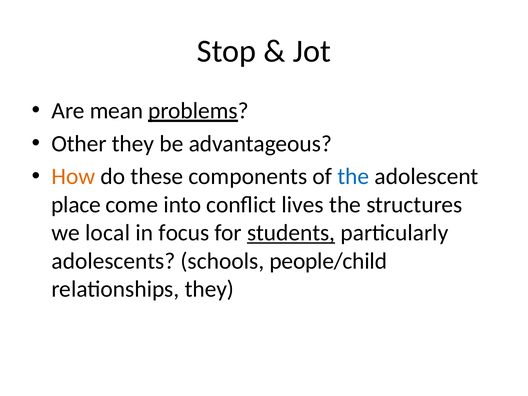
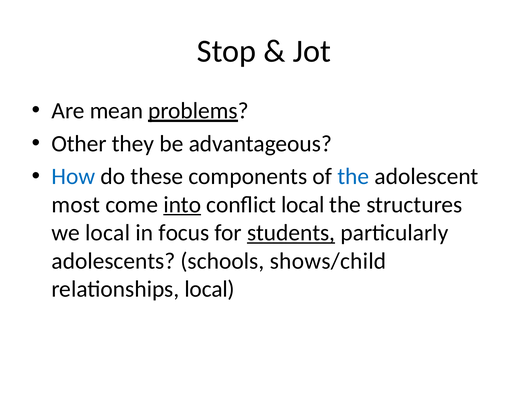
How colour: orange -> blue (73, 176)
place: place -> most (76, 205)
into underline: none -> present (182, 205)
conflict lives: lives -> local (303, 205)
people/child: people/child -> shows/child (328, 261)
relationships they: they -> local (210, 289)
